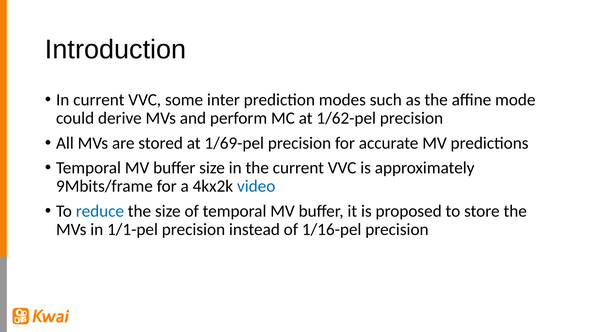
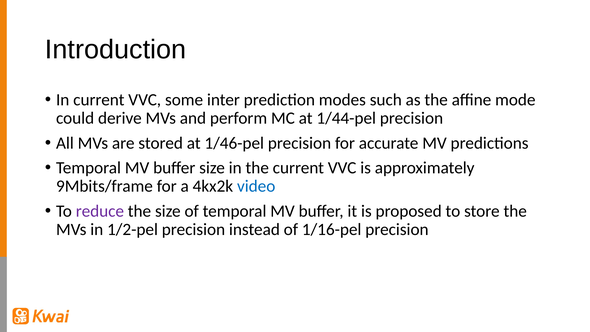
1/62-pel: 1/62-pel -> 1/44-pel (346, 118)
1/69-pel: 1/69-pel -> 1/46-pel (234, 143)
reduce colour: blue -> purple (100, 211)
1/1-pel: 1/1-pel -> 1/2-pel (133, 229)
